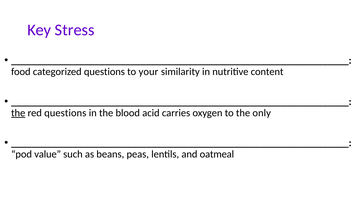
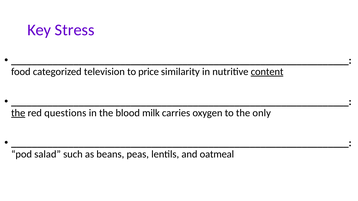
categorized questions: questions -> television (104, 72)
your: your -> price (149, 72)
content underline: none -> present (267, 72)
acid: acid -> milk (151, 113)
value: value -> salad (48, 154)
